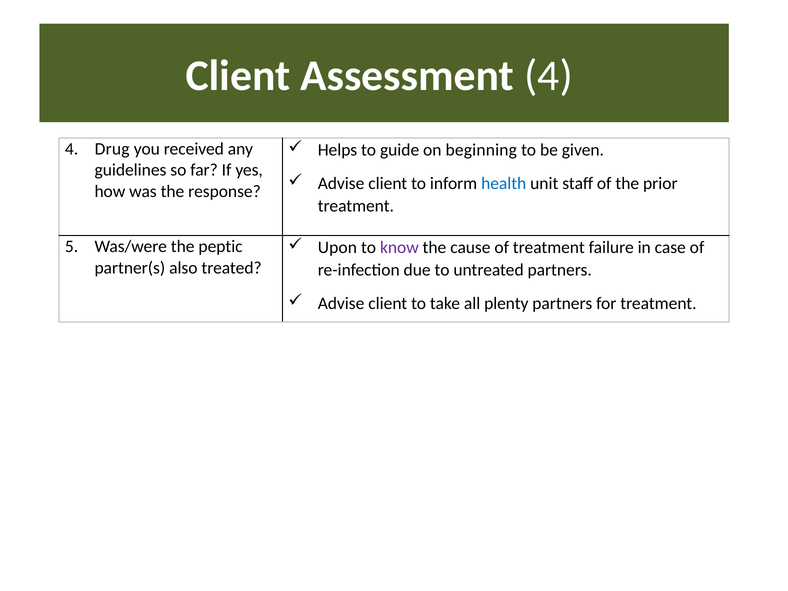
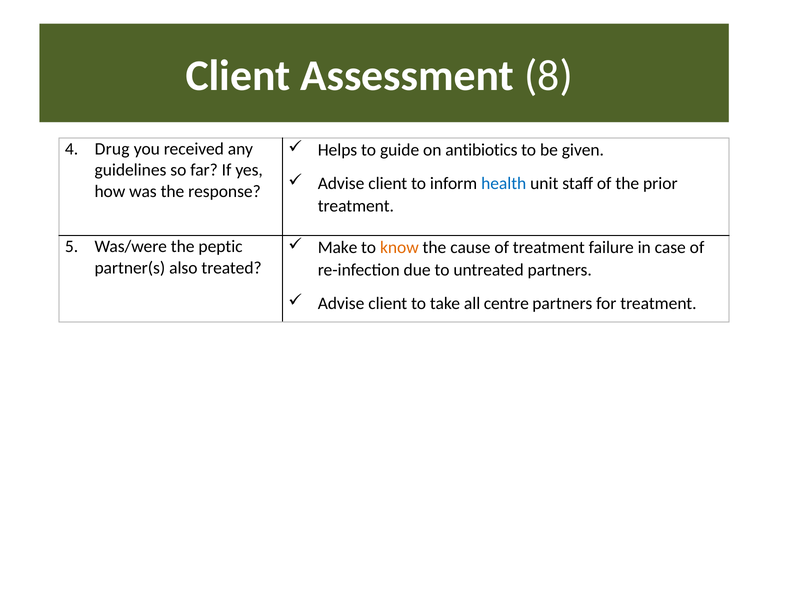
Assessment 4: 4 -> 8 (549, 76)
beginning: beginning -> antibiotics (481, 150)
Upon: Upon -> Make (338, 248)
know colour: purple -> orange (399, 248)
plenty: plenty -> centre (506, 303)
